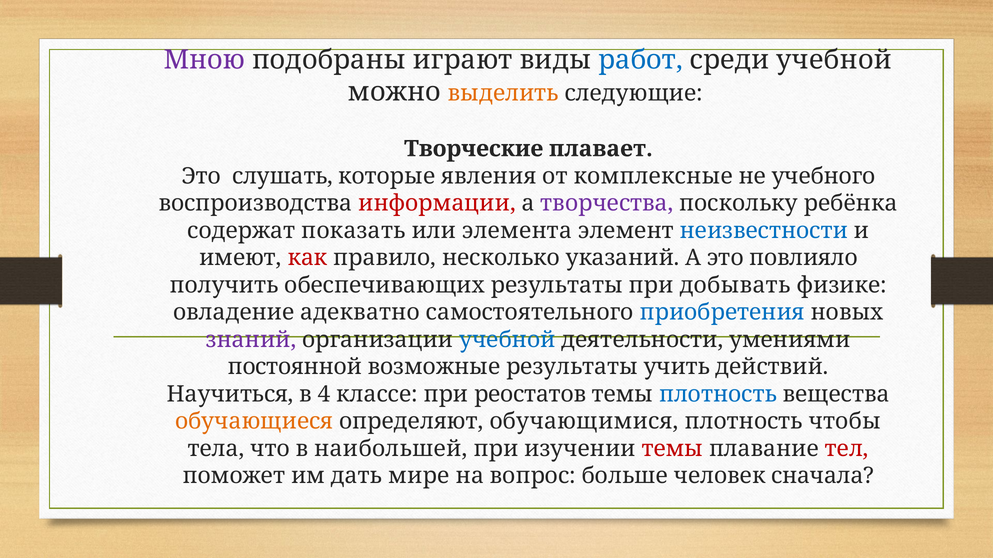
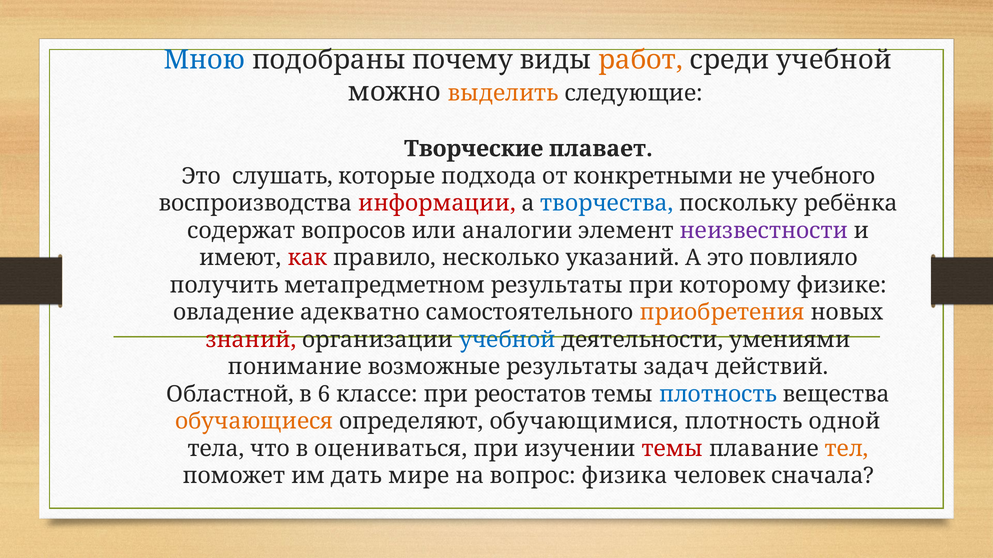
Мною colour: purple -> blue (204, 60)
играют: играют -> почему (463, 60)
работ colour: blue -> orange (641, 60)
явления: явления -> подхода (489, 176)
комплексные: комплексные -> конкретными (653, 176)
творчества colour: purple -> blue (607, 203)
показать: показать -> вопросов (354, 231)
элемента: элемента -> аналогии (517, 231)
неизвестности colour: blue -> purple (764, 231)
обеспечивающих: обеспечивающих -> метапредметном (385, 285)
добывать: добывать -> которому (735, 285)
приобретения colour: blue -> orange (722, 313)
знаний colour: purple -> red (251, 340)
постоянной: постоянной -> понимание (295, 367)
учить: учить -> задач (677, 367)
Научиться: Научиться -> Областной (230, 395)
4: 4 -> 6 (324, 395)
чтобы: чтобы -> одной (845, 422)
наибольшей: наибольшей -> оцениваться (391, 449)
тел colour: red -> orange (847, 449)
больше: больше -> физика (625, 476)
